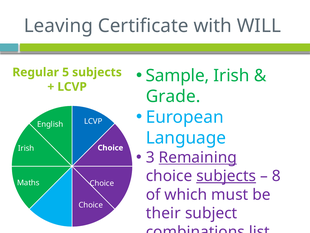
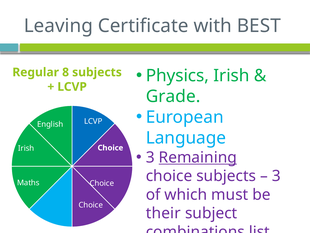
WILL: WILL -> BEST (259, 26)
Sample: Sample -> Physics (177, 76)
5: 5 -> 8 (66, 72)
subjects underline: present -> none (226, 176)
8: 8 -> 3 (276, 176)
